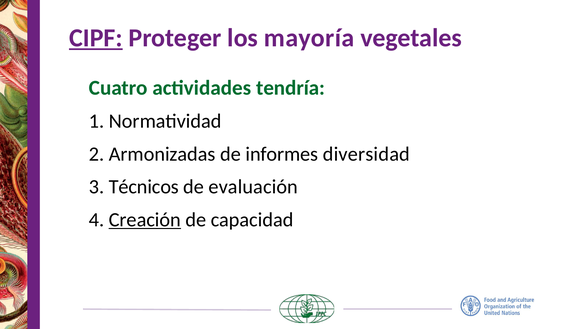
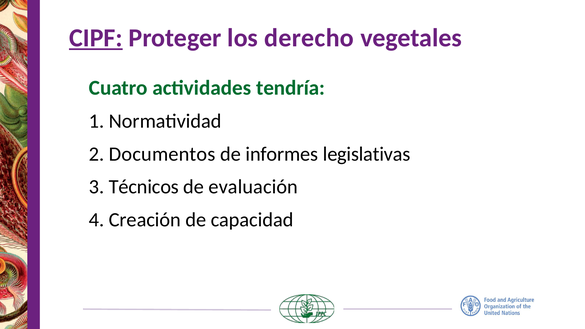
mayoría: mayoría -> derecho (309, 38)
Armonizadas: Armonizadas -> Documentos (162, 154)
diversidad: diversidad -> legislativas (367, 154)
Creación underline: present -> none (145, 220)
